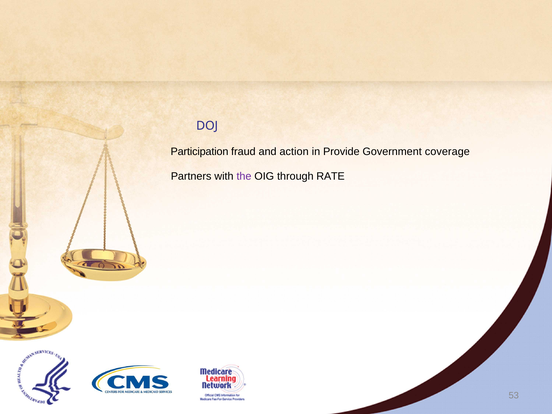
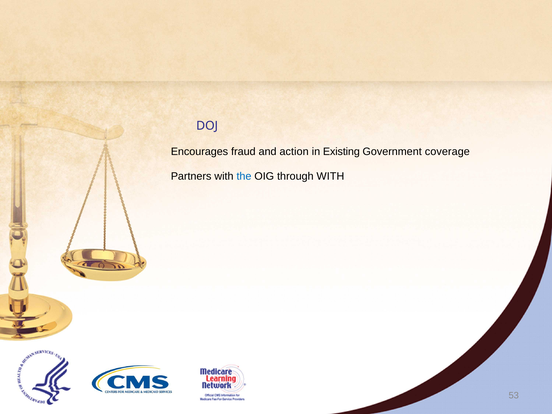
Participation: Participation -> Encourages (199, 152)
Provide: Provide -> Existing (341, 152)
the colour: purple -> blue (244, 176)
through RATE: RATE -> WITH (330, 176)
